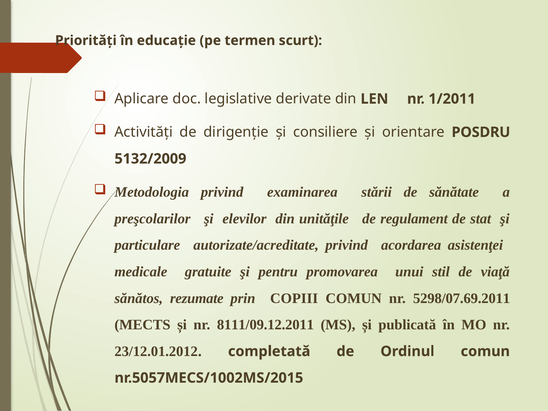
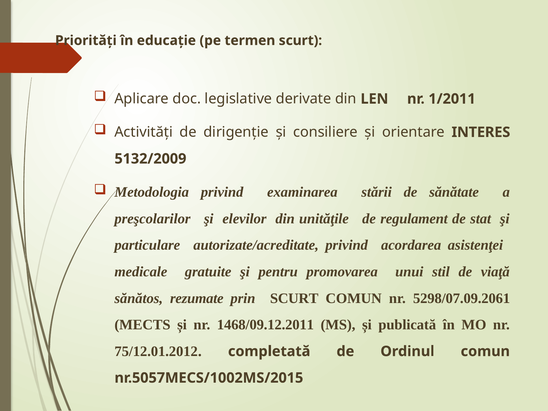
POSDRU: POSDRU -> INTERES (481, 132)
prin COPIII: COPIII -> SCURT (294, 298)
5298/07.69.2011: 5298/07.69.2011 -> 5298/07.09.2061 (462, 298)
8111/09.12.2011: 8111/09.12.2011 -> 1468/09.12.2011 (265, 325)
23/12.01.2012: 23/12.01.2012 -> 75/12.01.2012 (156, 351)
